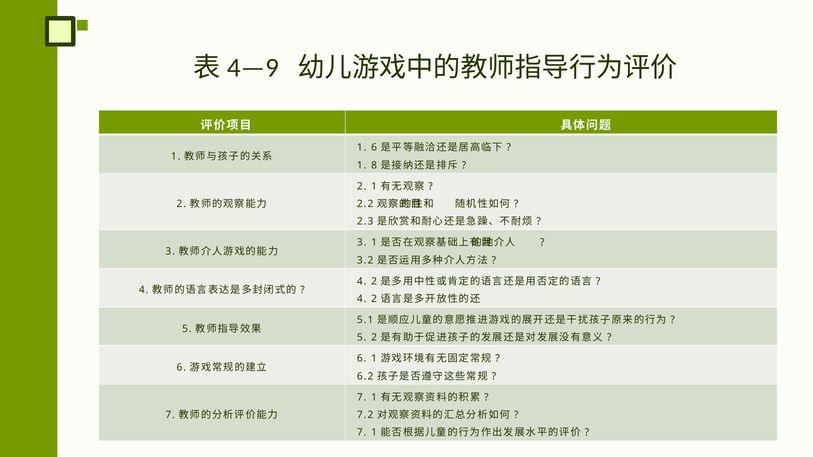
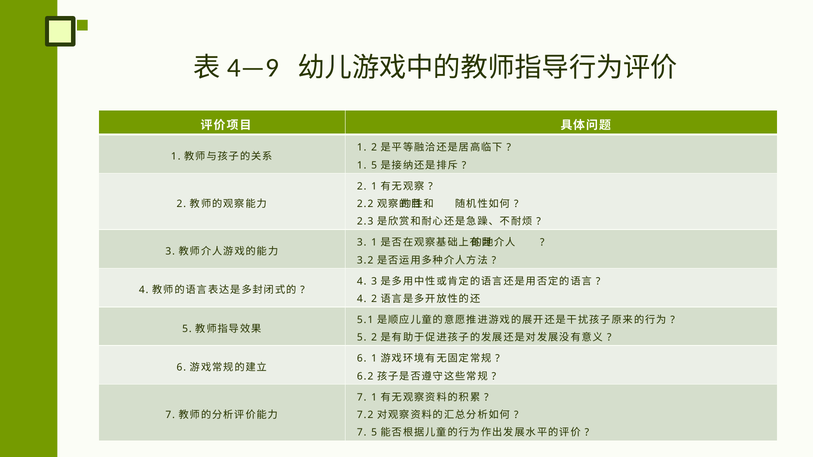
1 6: 6 -> 2 (374, 148)
1 8: 8 -> 5 (374, 165)
2: 2 -> 3 (374, 281)
1: 1 -> 5 (374, 433)
